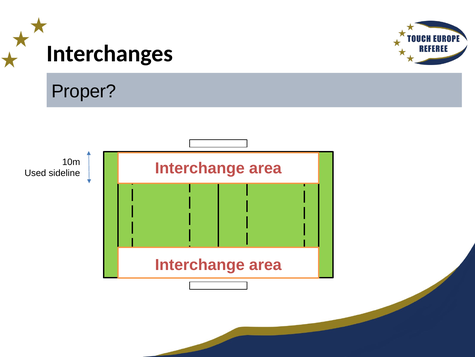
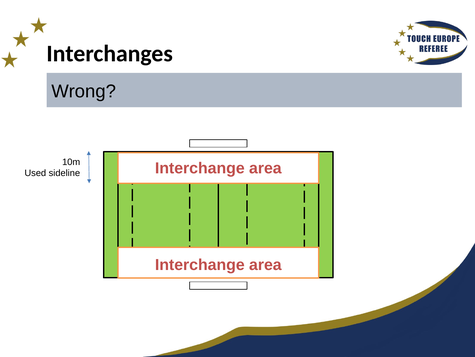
Proper: Proper -> Wrong (84, 91)
